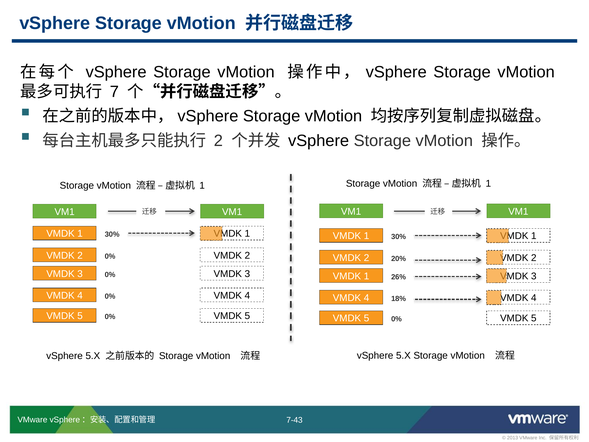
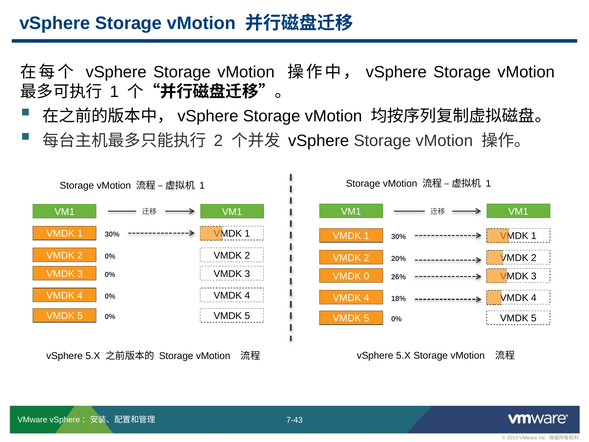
7: 7 -> 1 (114, 92)
1: 1 -> 0 (367, 276)
